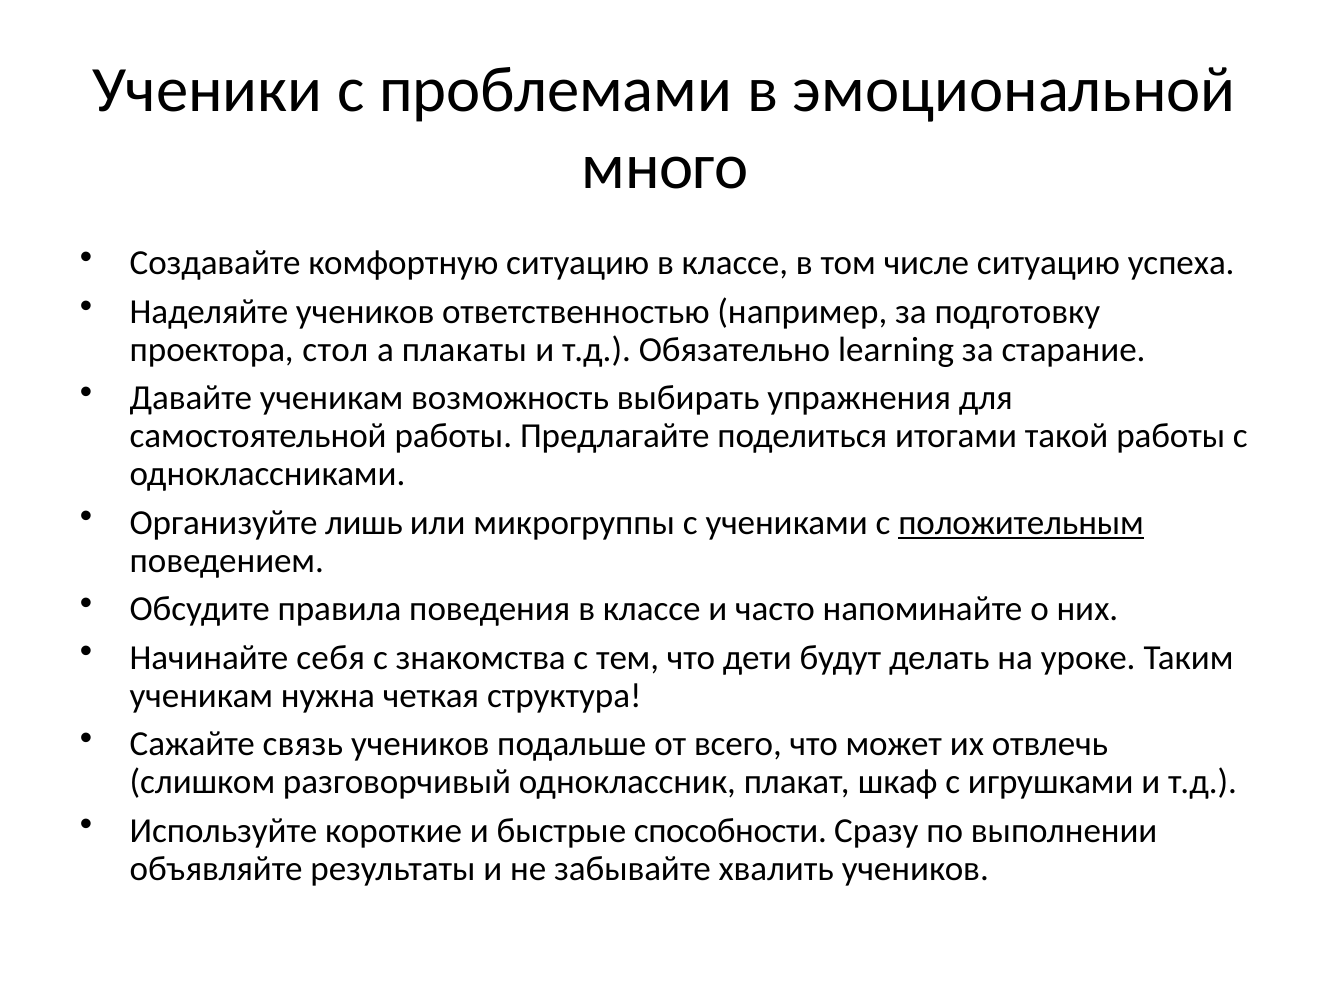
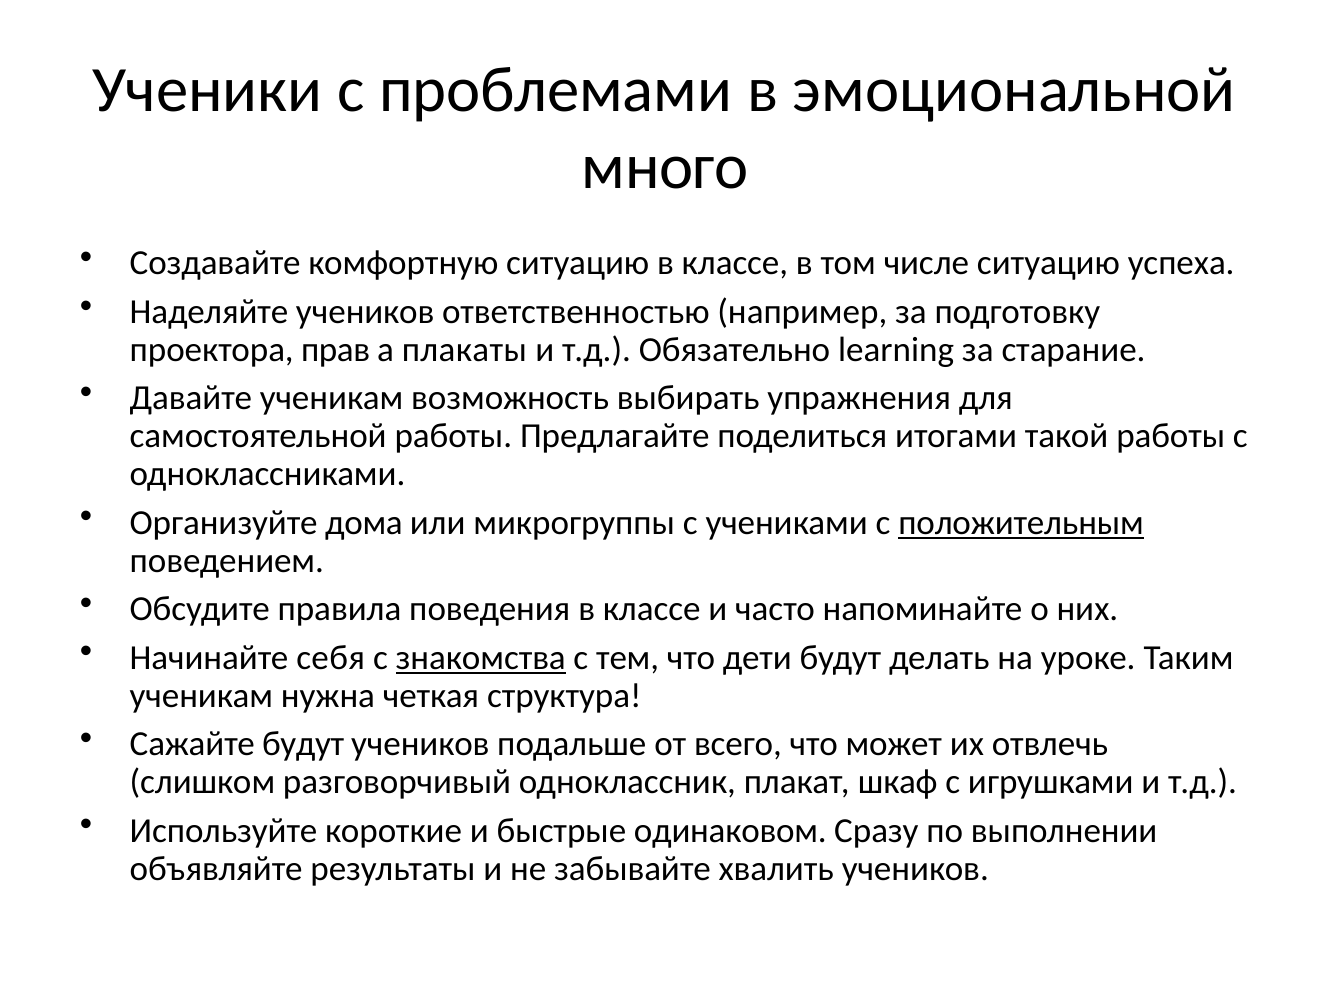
стол: стол -> прав (336, 349)
лишь: лишь -> дома (364, 522)
знакомства underline: none -> present (481, 657)
Сажайте связь: связь -> будут (303, 744)
способности: способности -> одинаковом (730, 830)
